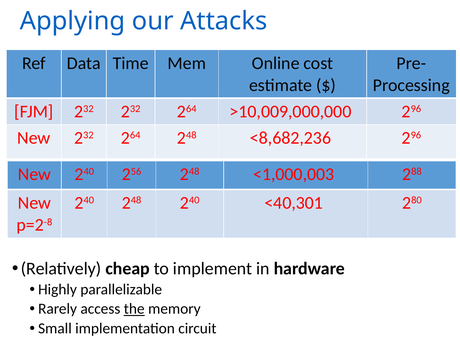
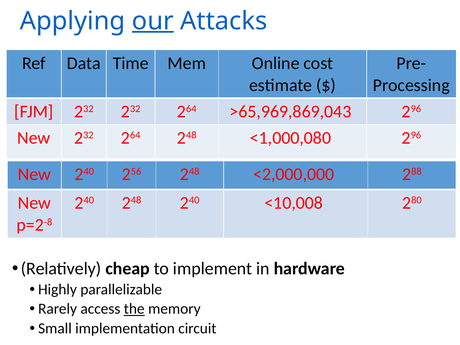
our underline: none -> present (153, 21)
>10,009,000,000: >10,009,000,000 -> >65,969,869,043 (291, 112)
<8,682,236: <8,682,236 -> <1,000,080 (291, 138)
<1,000,003: <1,000,003 -> <2,000,000 (294, 174)
<40,301: <40,301 -> <10,008 (294, 203)
